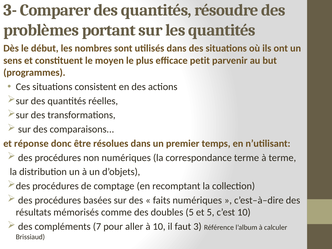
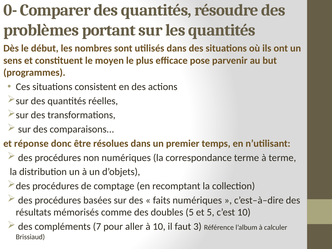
3-: 3- -> 0- (10, 10)
petit: petit -> pose (200, 60)
